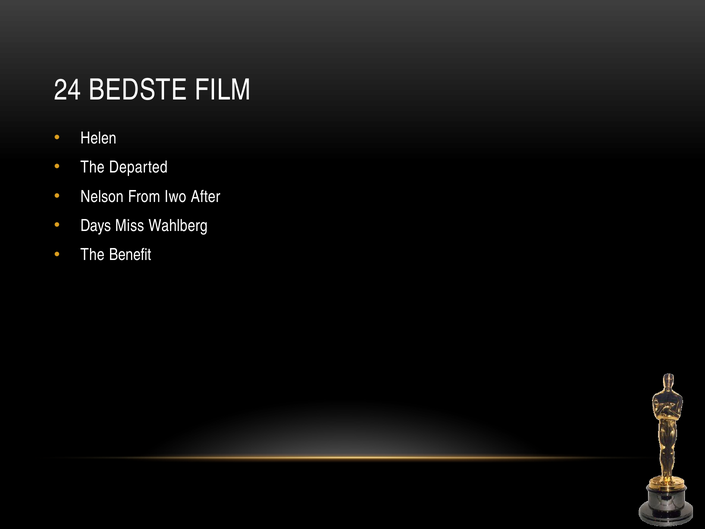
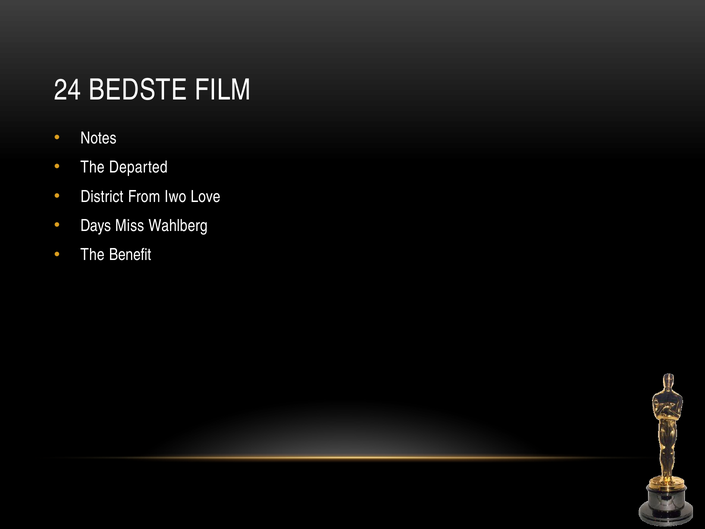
Helen: Helen -> Notes (98, 138)
Nelson: Nelson -> District (102, 196)
After: After -> Love (206, 196)
